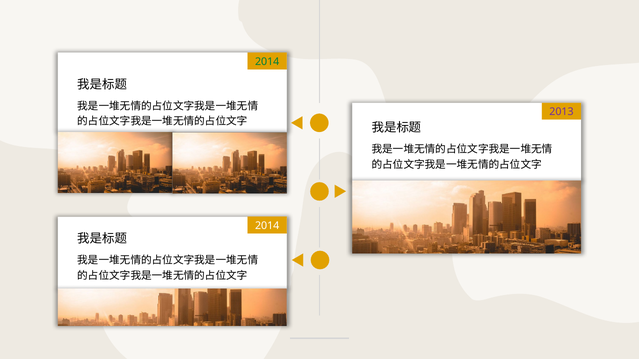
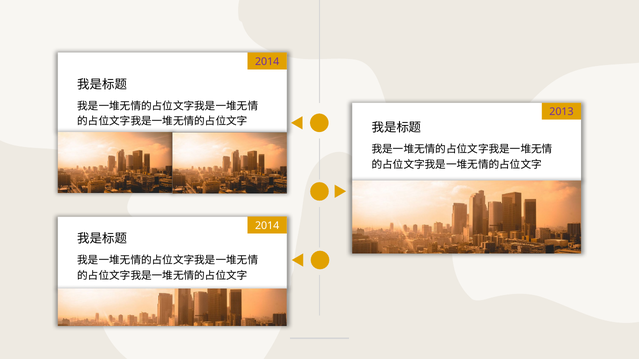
2014 colour: green -> purple (267, 62)
